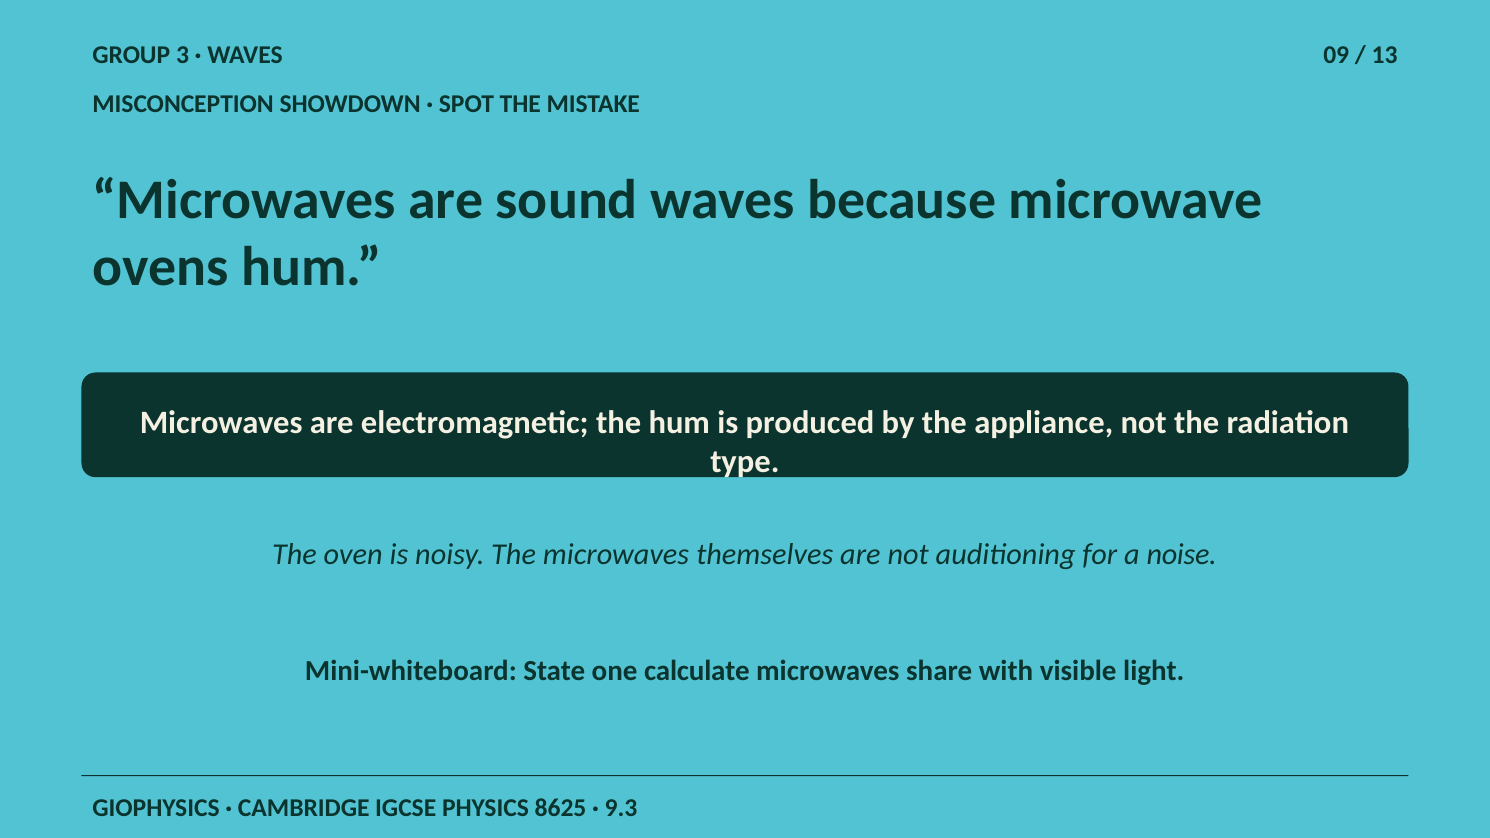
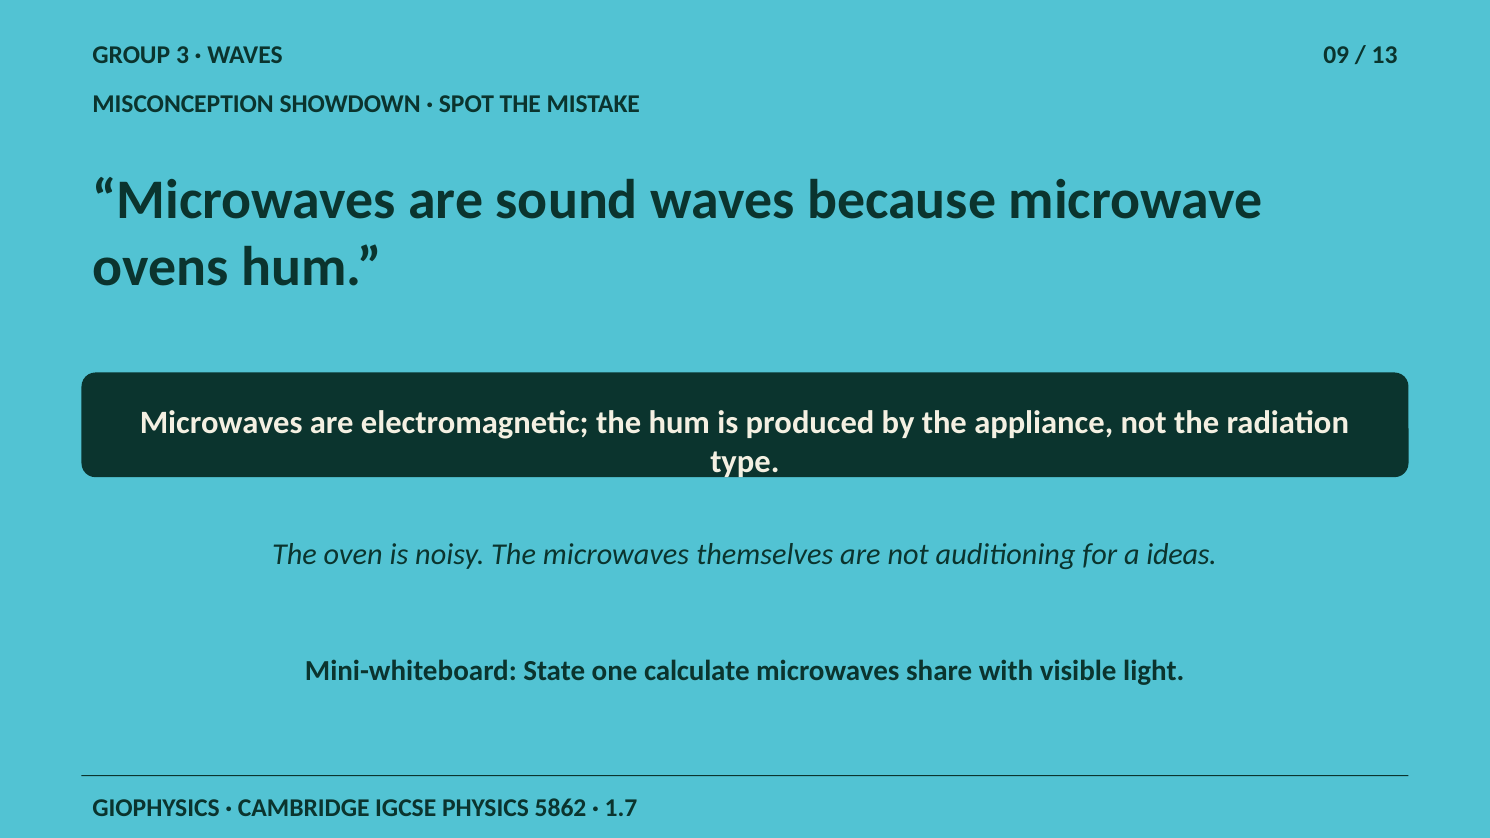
noise: noise -> ideas (1182, 554)
8625: 8625 -> 5862 (561, 808)
9.3: 9.3 -> 1.7 (621, 808)
